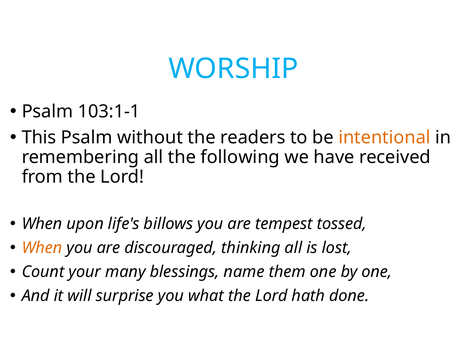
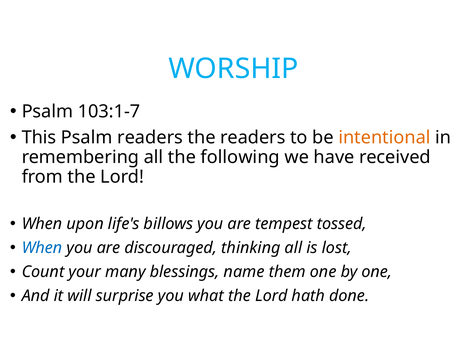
103:1-1: 103:1-1 -> 103:1-7 (109, 112)
Psalm without: without -> readers (150, 138)
When colour: orange -> blue (42, 248)
